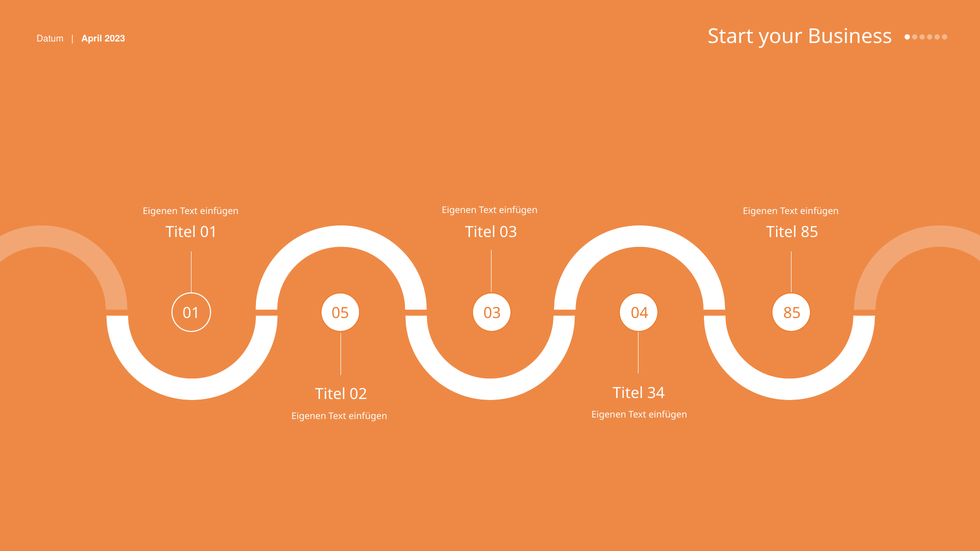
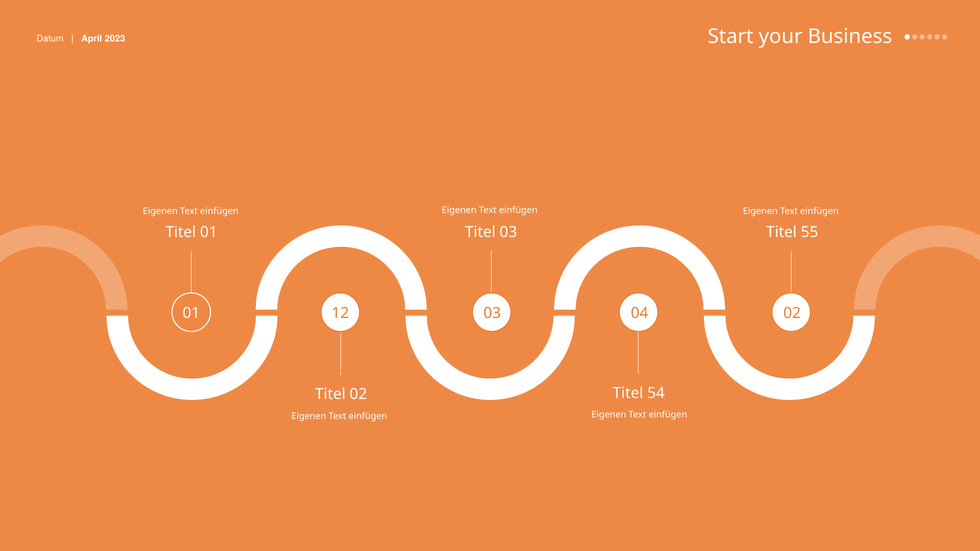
Titel 85: 85 -> 55 (810, 232)
05: 05 -> 12 (340, 313)
04 85: 85 -> 02 (792, 313)
34: 34 -> 54 (656, 393)
